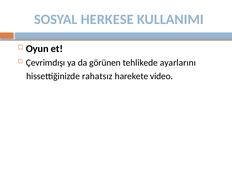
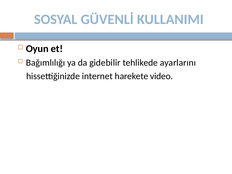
HERKESE: HERKESE -> GÜVENLİ (107, 19)
Çevrimdışı: Çevrimdışı -> Bağımlılığı (45, 63)
görünen: görünen -> gidebilir (105, 63)
rahatsız: rahatsız -> internet (97, 76)
